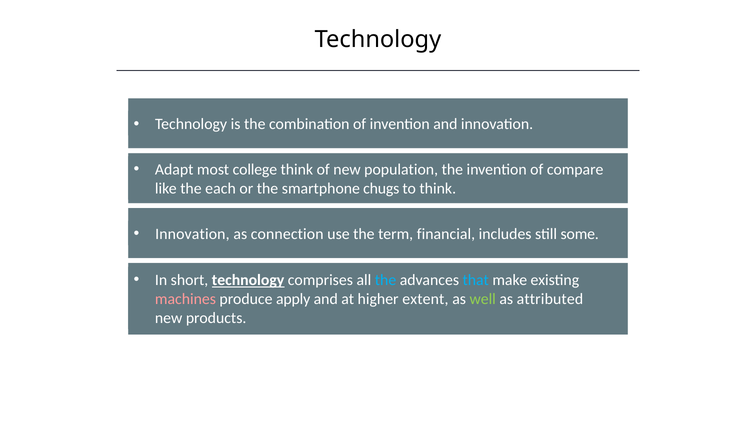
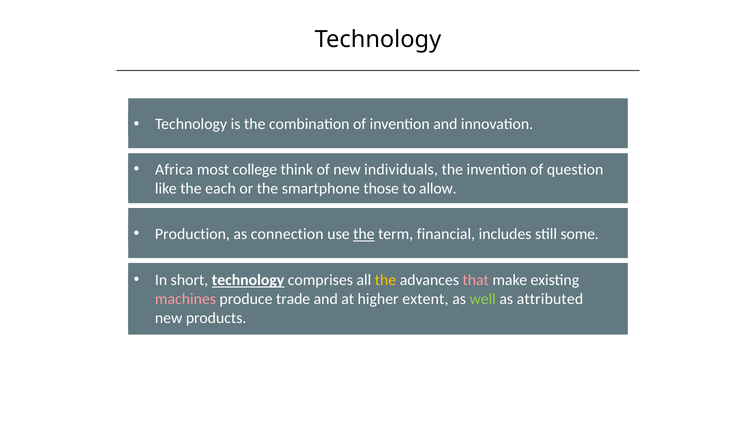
Adapt: Adapt -> Africa (174, 170)
population: population -> individuals (401, 170)
compare: compare -> question (575, 170)
chugs: chugs -> those (381, 189)
to think: think -> allow (438, 189)
Innovation: Innovation -> Production (192, 234)
the underline: none -> present (364, 234)
the colour: light blue -> yellow (386, 280)
that colour: light blue -> pink (476, 280)
apply: apply -> trade (293, 299)
